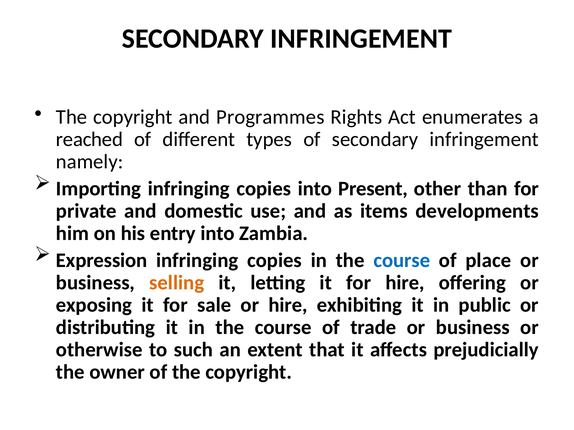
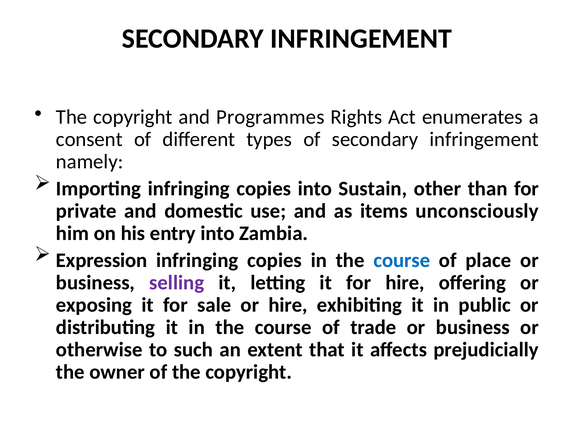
reached: reached -> consent (89, 140)
Present: Present -> Sustain (373, 189)
developments: developments -> unconsciously (477, 211)
selling colour: orange -> purple (177, 283)
